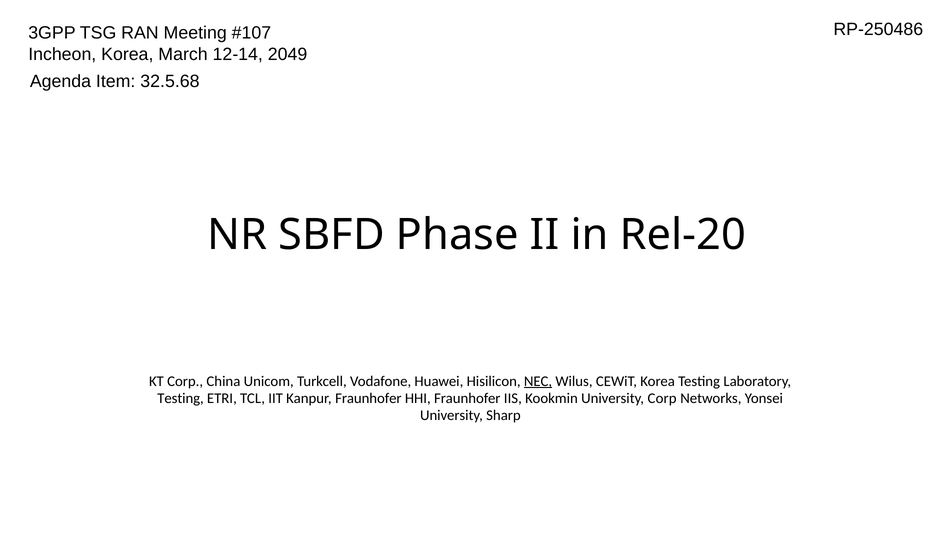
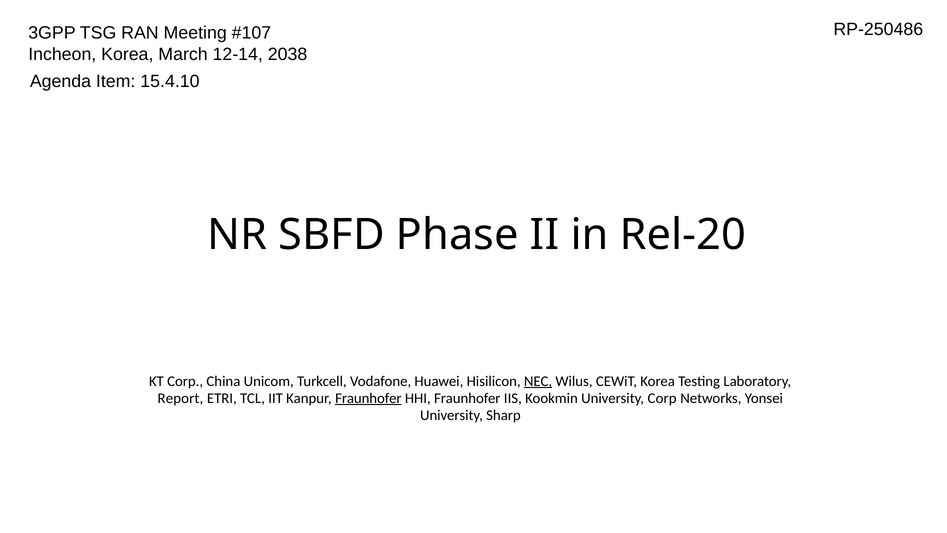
2049: 2049 -> 2038 (288, 54)
32.5.68: 32.5.68 -> 15.4.10 (170, 81)
Testing: Testing -> Report (180, 398)
Fraunhofer underline: none -> present (368, 398)
